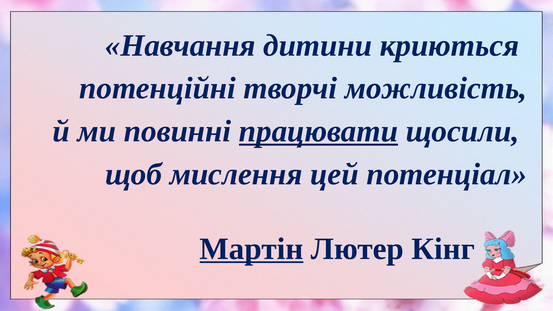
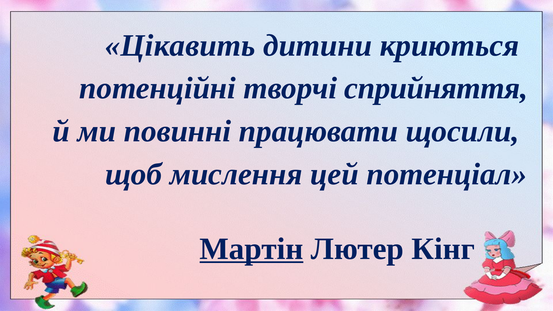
Навчання: Навчання -> Цікавить (180, 45)
можливість: можливість -> сприйняття (436, 88)
працювати underline: present -> none (318, 131)
